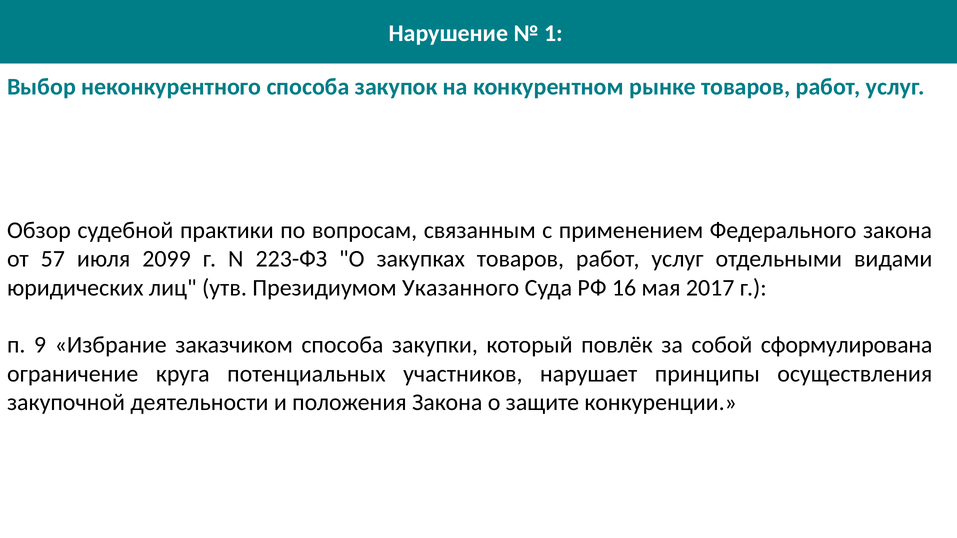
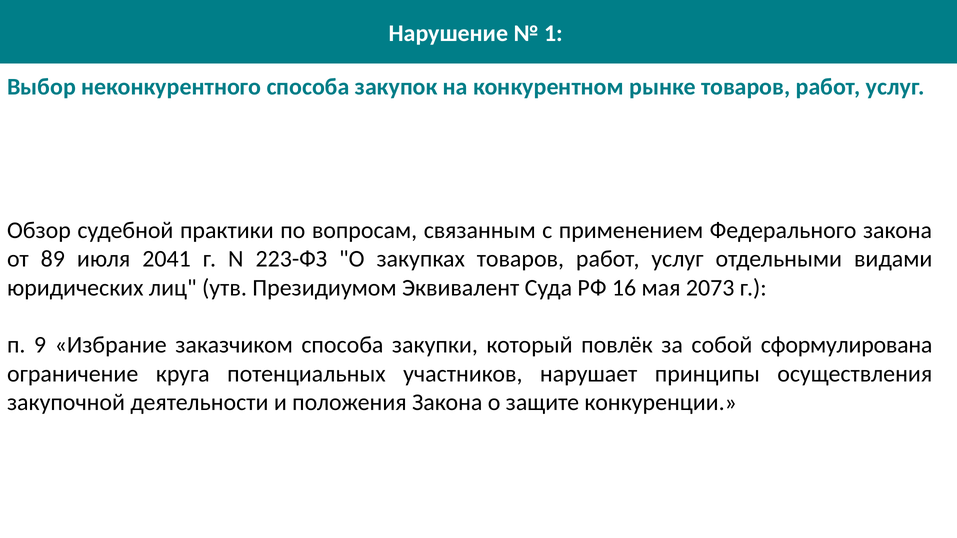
57: 57 -> 89 (53, 259)
2099: 2099 -> 2041 (167, 259)
Указанного: Указанного -> Эквивалент (461, 288)
2017: 2017 -> 2073 (710, 288)
